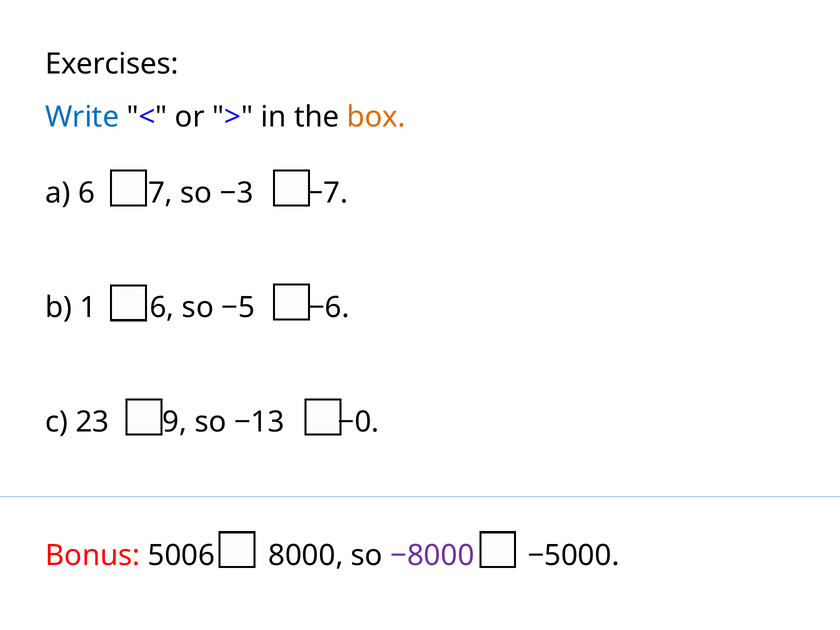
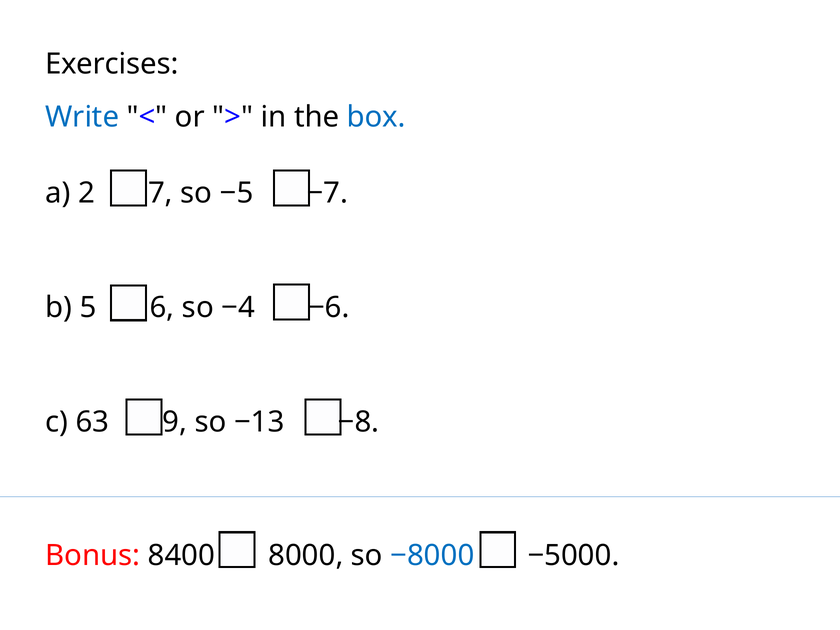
box colour: orange -> blue (376, 117)
a 6: 6 -> 2 (86, 193)
−3: −3 -> −5 (237, 193)
1: 1 -> 5 (88, 308)
−5: −5 -> −4 (238, 308)
23: 23 -> 63 (92, 422)
−0: −0 -> −8 (359, 422)
5006: 5006 -> 8400 (182, 555)
−8000 colour: purple -> blue (432, 555)
